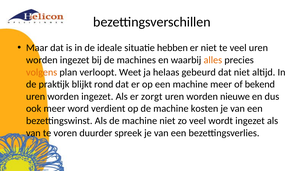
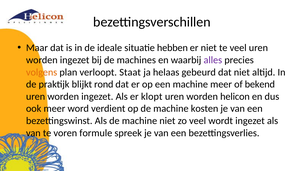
alles colour: orange -> purple (213, 60)
Weet: Weet -> Staat (130, 72)
zorgt: zorgt -> klopt (152, 96)
nieuwe: nieuwe -> helicon (235, 96)
duurder: duurder -> formule (96, 133)
